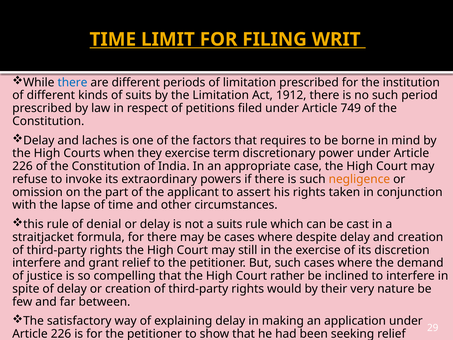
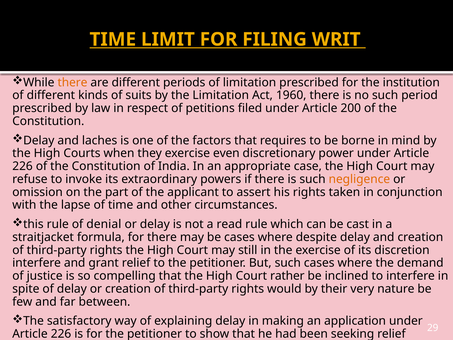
there colour: blue -> orange (72, 82)
1912: 1912 -> 1960 (291, 95)
749: 749 -> 200 (351, 108)
term: term -> even (226, 153)
a suits: suits -> read (229, 224)
